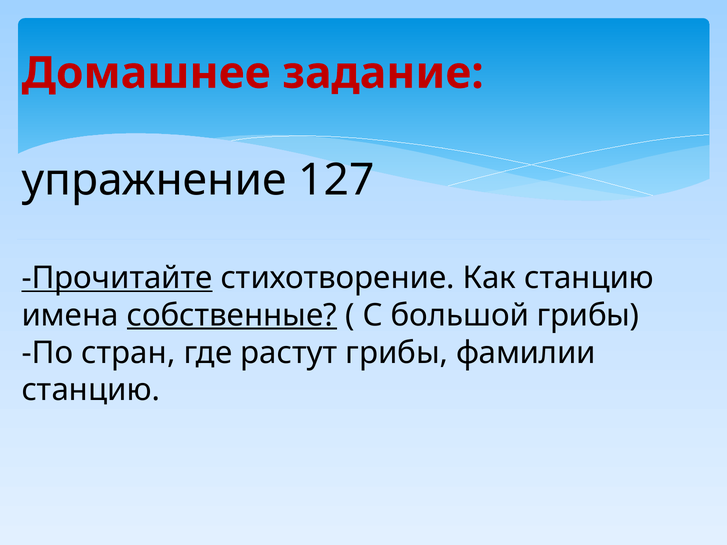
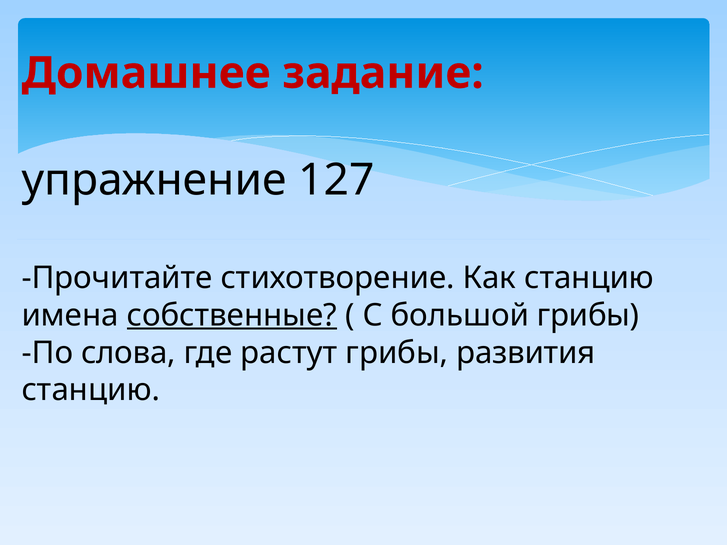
Прочитайте underline: present -> none (117, 278)
стран: стран -> слова (128, 353)
фамилии: фамилии -> развития (526, 353)
